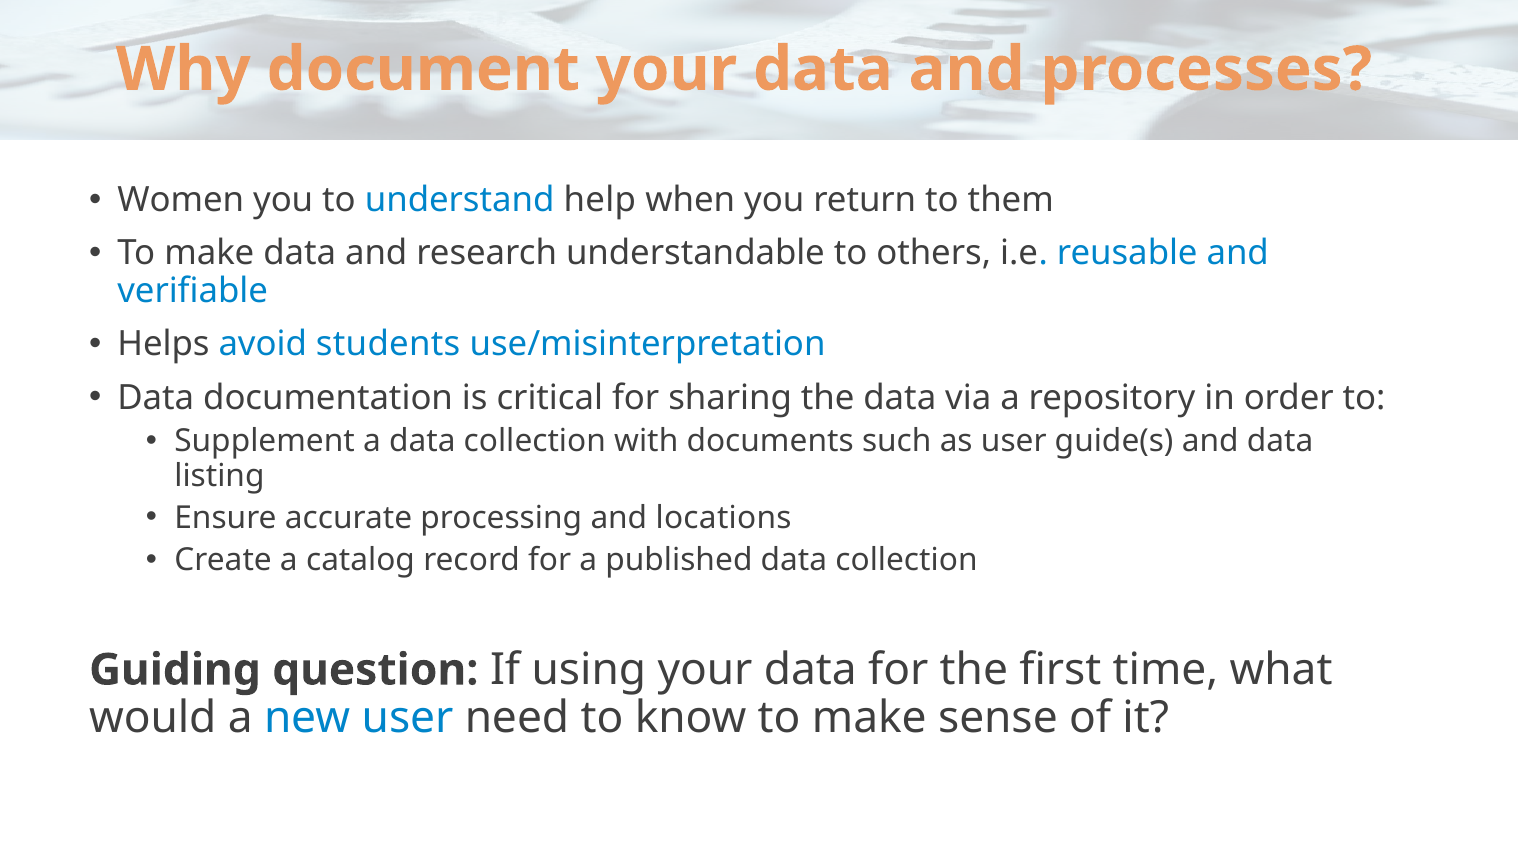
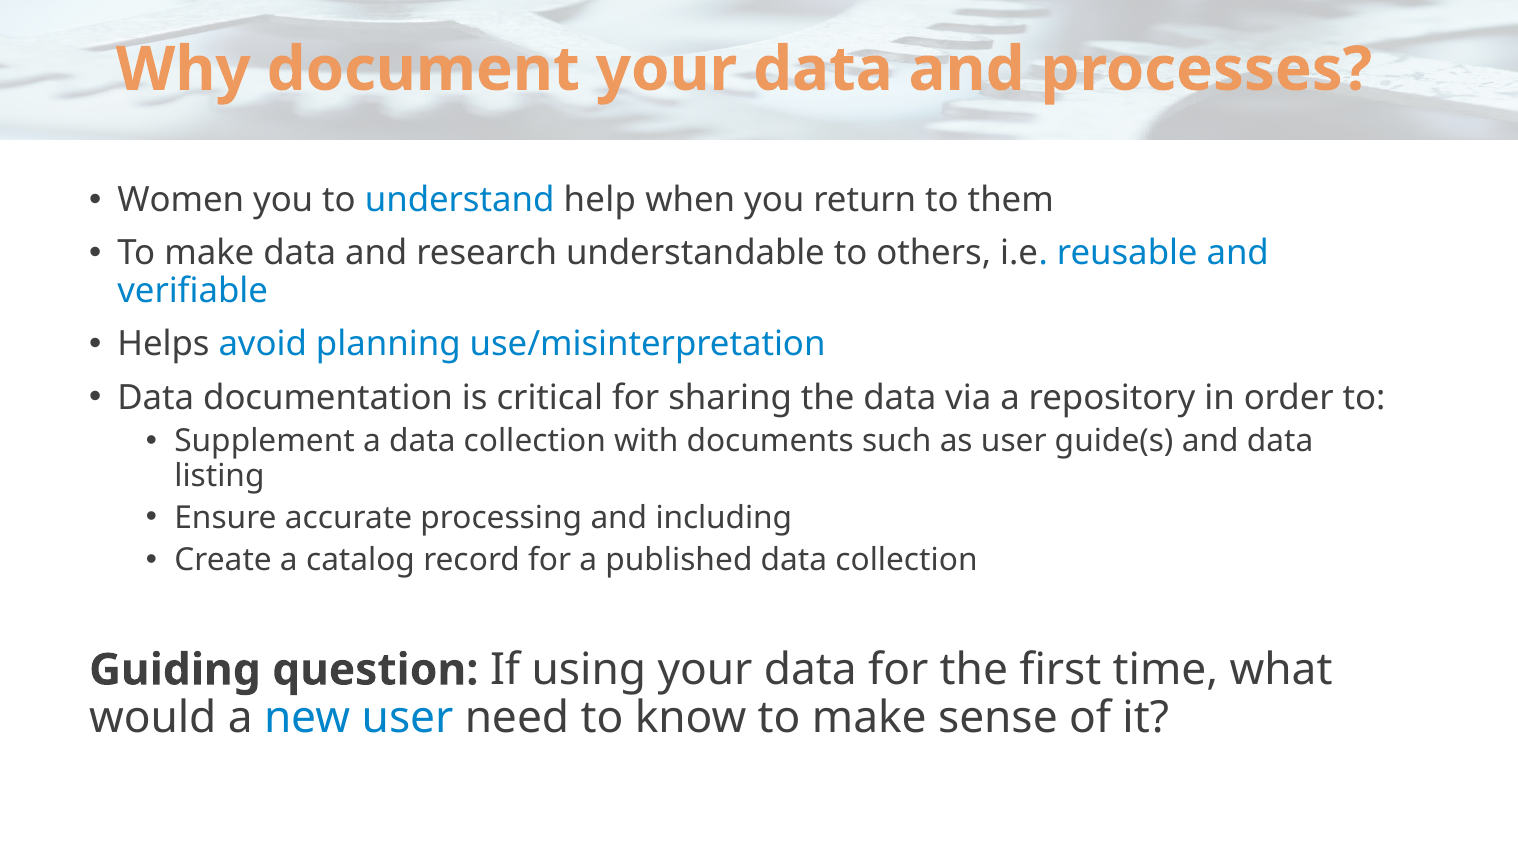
students: students -> planning (388, 344)
locations: locations -> including (724, 518)
